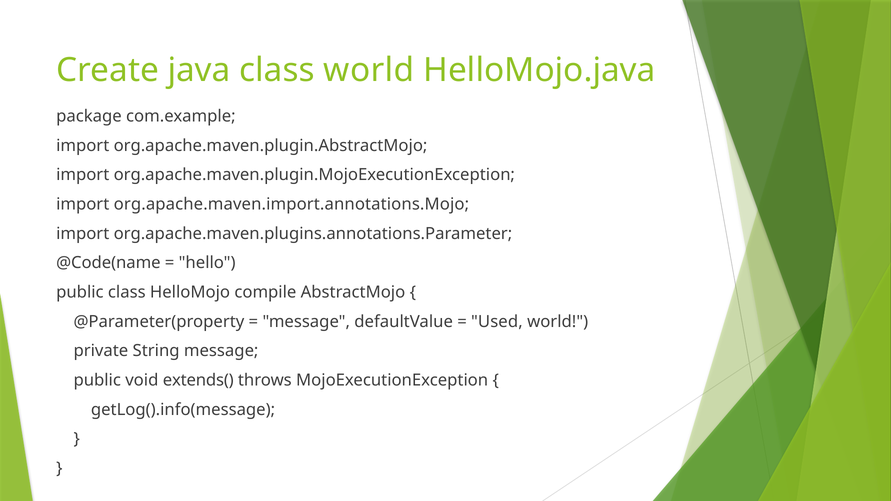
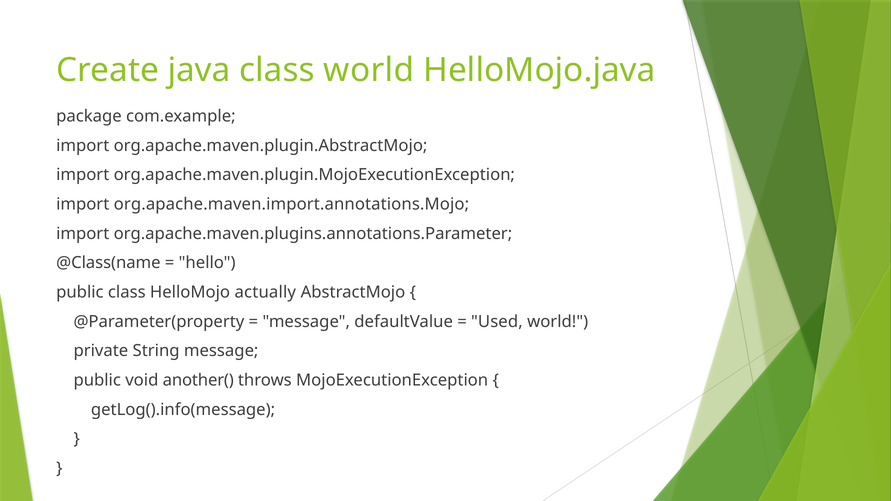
@Code(name: @Code(name -> @Class(name (108, 263)
compile: compile -> actually (265, 292)
extends(: extends( -> another( (198, 380)
